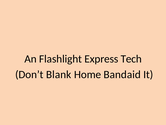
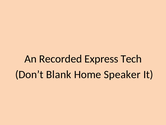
Flashlight: Flashlight -> Recorded (61, 59)
Bandaid: Bandaid -> Speaker (122, 74)
